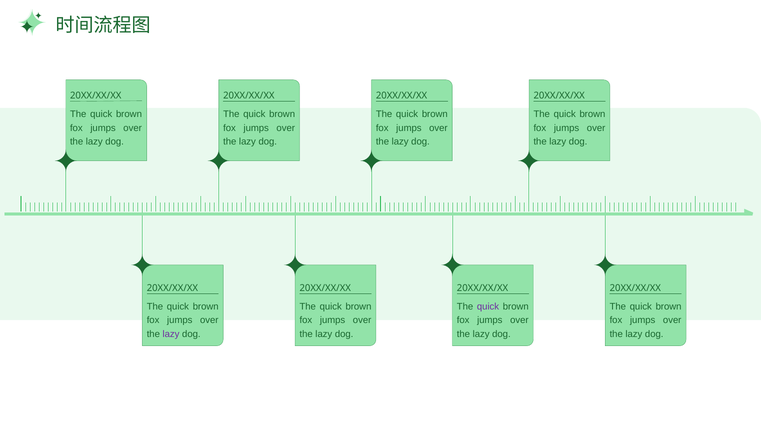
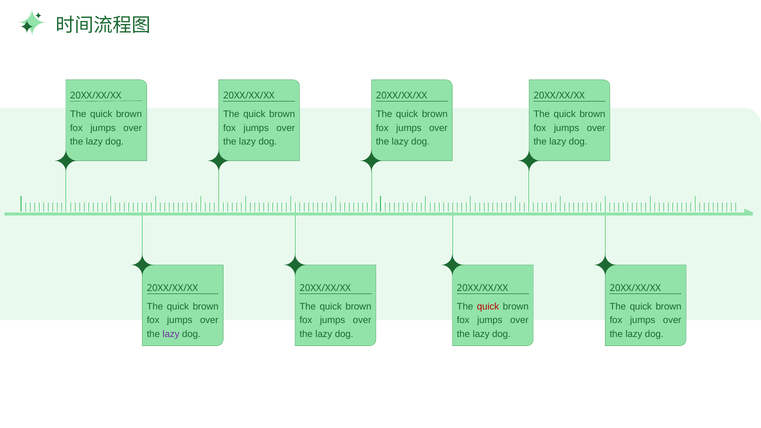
quick colour: purple -> red (488, 307)
